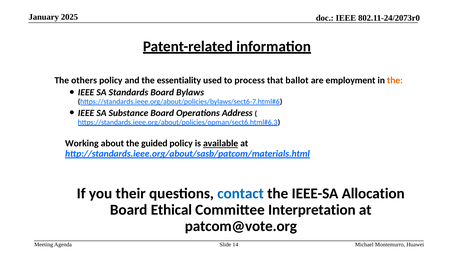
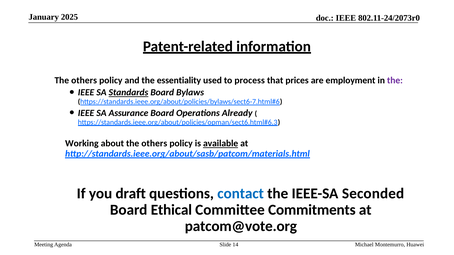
ballot: ballot -> prices (297, 81)
the colour: orange -> purple (395, 81)
Standards underline: none -> present (128, 93)
Substance: Substance -> Assurance (128, 113)
Address: Address -> Already (237, 113)
about the guided: guided -> others (154, 144)
their: their -> draft (131, 194)
Allocation: Allocation -> Seconded (373, 194)
Interpretation: Interpretation -> Commitments (312, 210)
